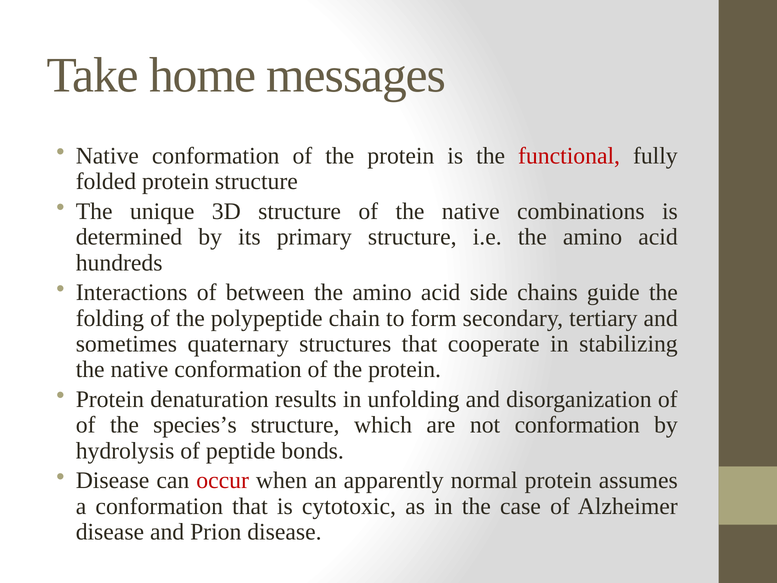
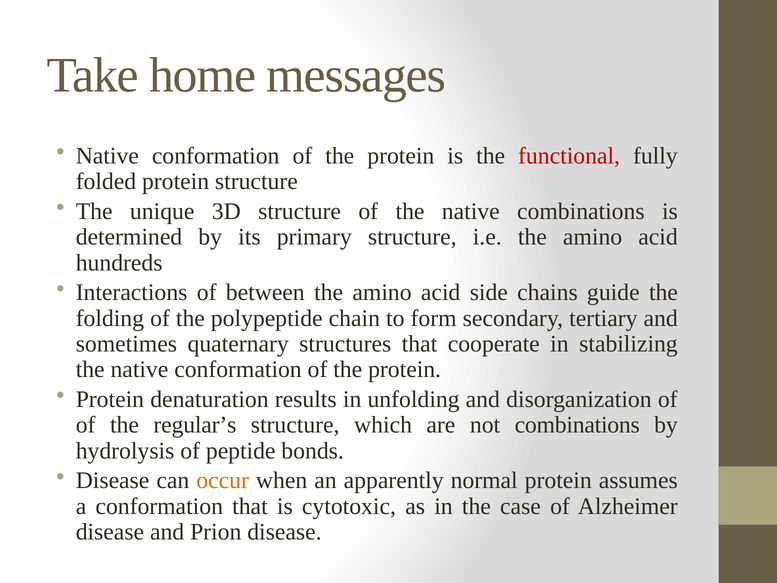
species’s: species’s -> regular’s (195, 425)
not conformation: conformation -> combinations (577, 425)
occur colour: red -> orange (223, 480)
